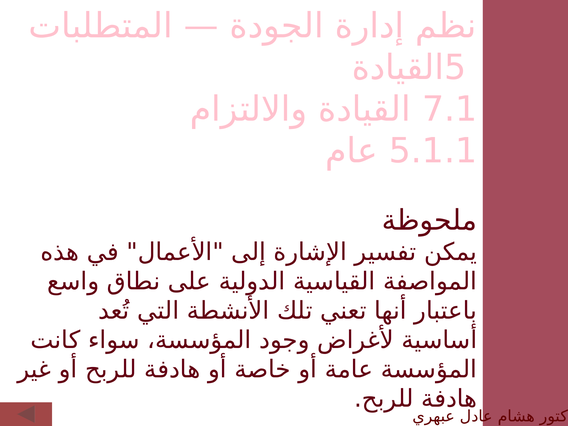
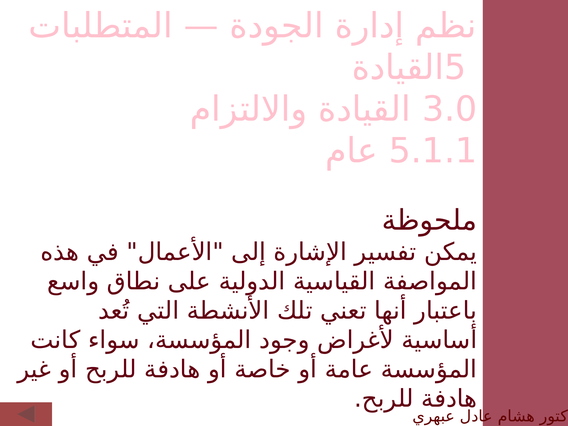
7.1: 7.1 -> 3.0 (450, 109)
